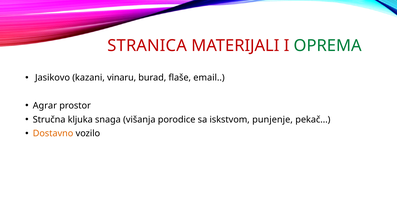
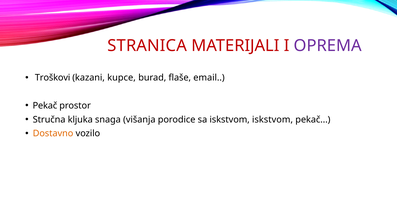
OPREMA colour: green -> purple (328, 46)
Jasikovo: Jasikovo -> Troškovi (53, 78)
vinaru: vinaru -> kupce (121, 78)
Agrar: Agrar -> Pekač (45, 106)
iskstvom punjenje: punjenje -> iskstvom (273, 120)
